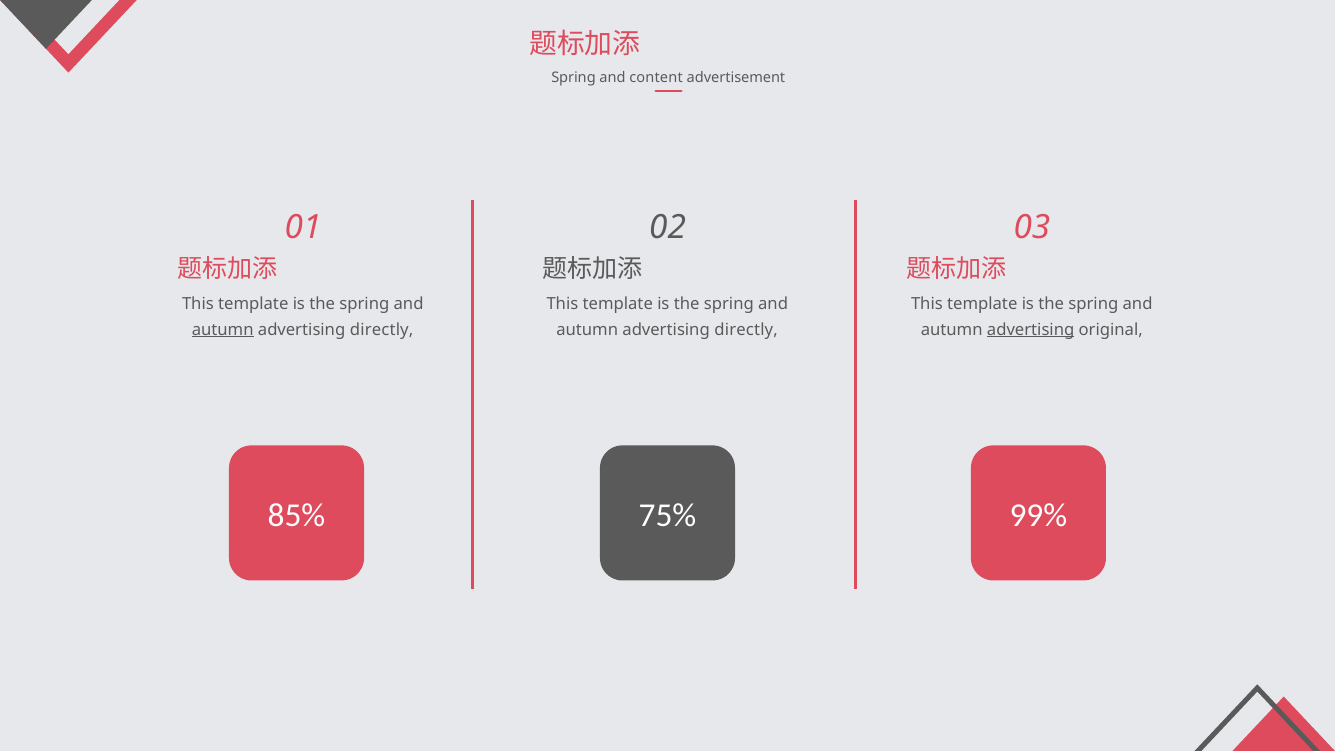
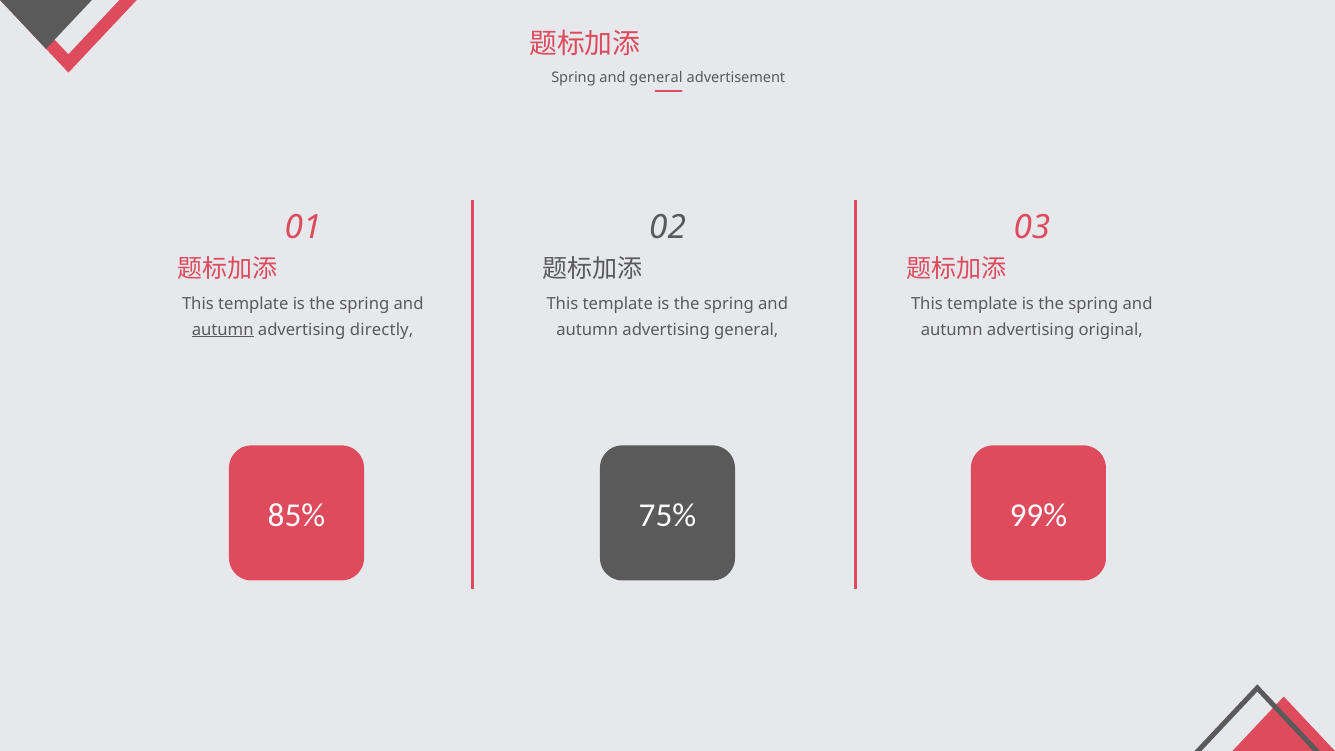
and content: content -> general (656, 78)
directly: directly -> general (746, 330)
advertising underline: present -> none (1031, 330)
